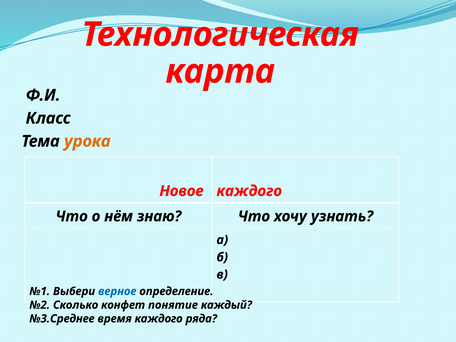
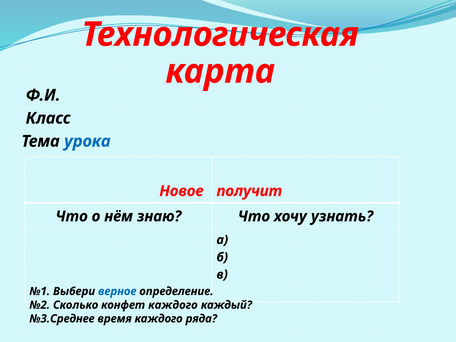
урока colour: orange -> blue (87, 141)
Новое каждого: каждого -> получит (249, 191)
конфет понятие: понятие -> каждого (173, 305)
